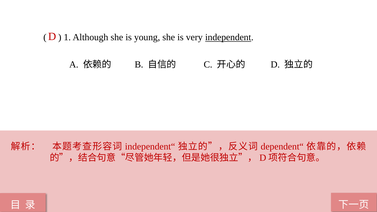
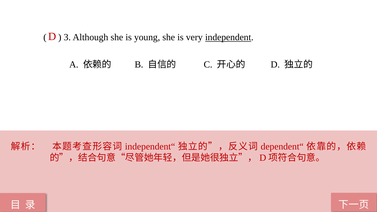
1: 1 -> 3 (67, 37)
